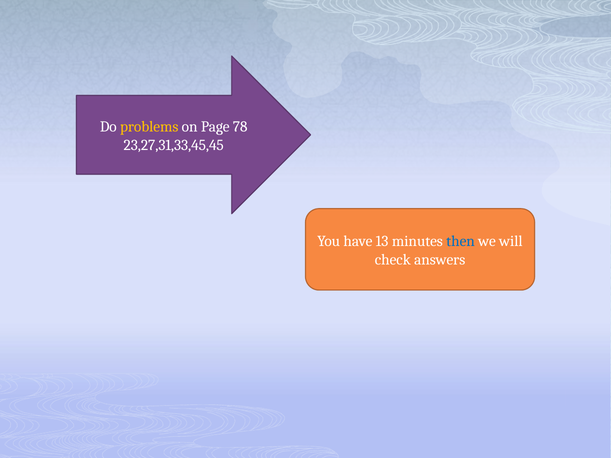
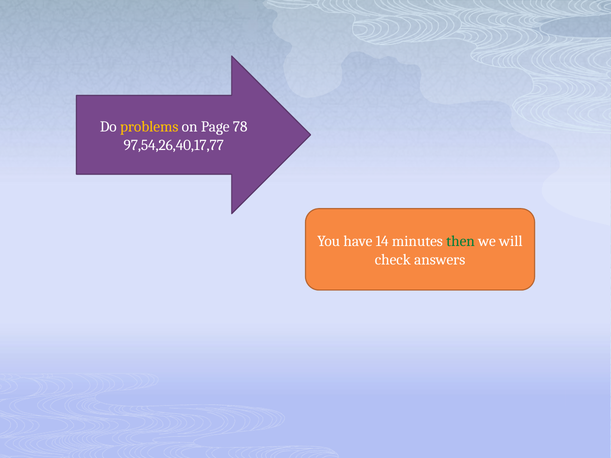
23,27,31,33,45,45: 23,27,31,33,45,45 -> 97,54,26,40,17,77 (174, 145)
13: 13 -> 14 (382, 241)
then colour: blue -> green (461, 241)
